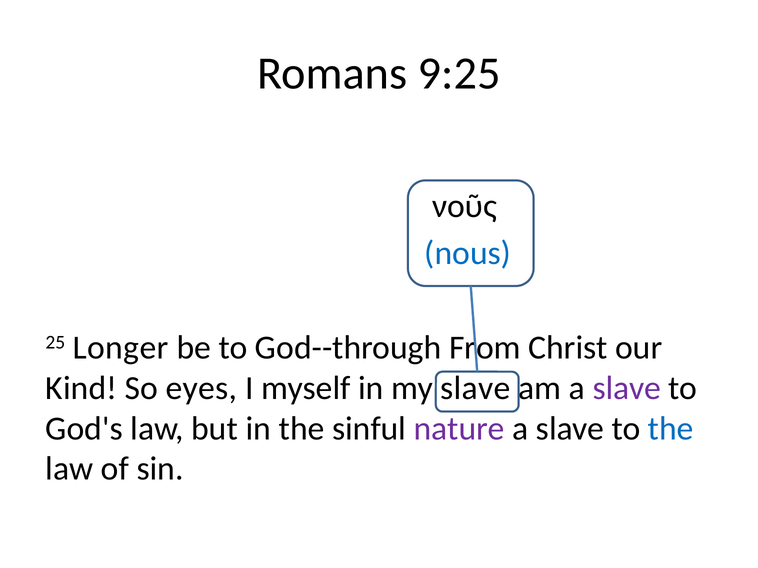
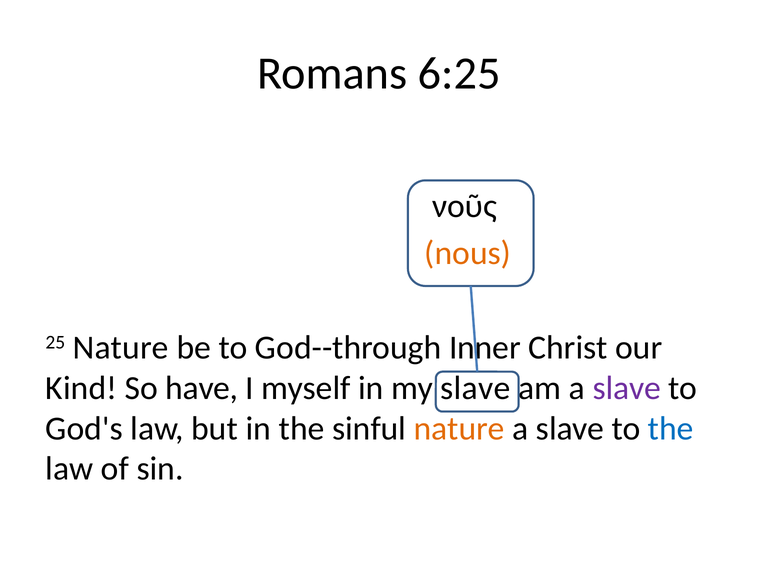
9:25: 9:25 -> 6:25 (459, 73)
nous colour: blue -> orange (468, 253)
25 Longer: Longer -> Nature (121, 348)
From: From -> Inner (485, 348)
eyes: eyes -> have (202, 388)
nature colour: purple -> orange (459, 429)
